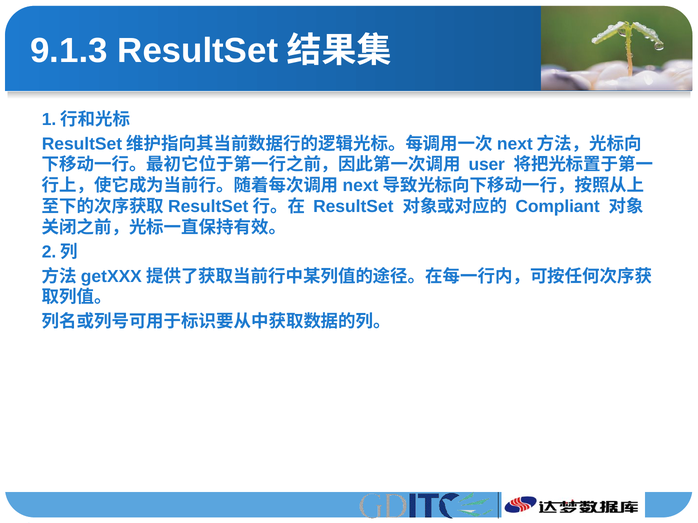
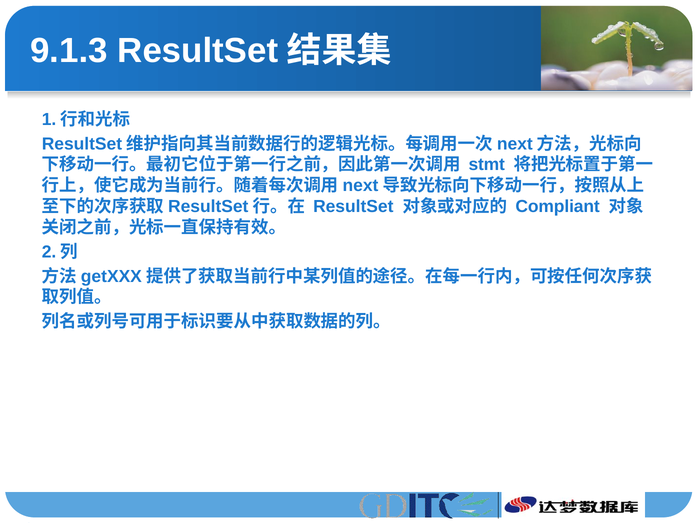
user: user -> stmt (487, 165)
